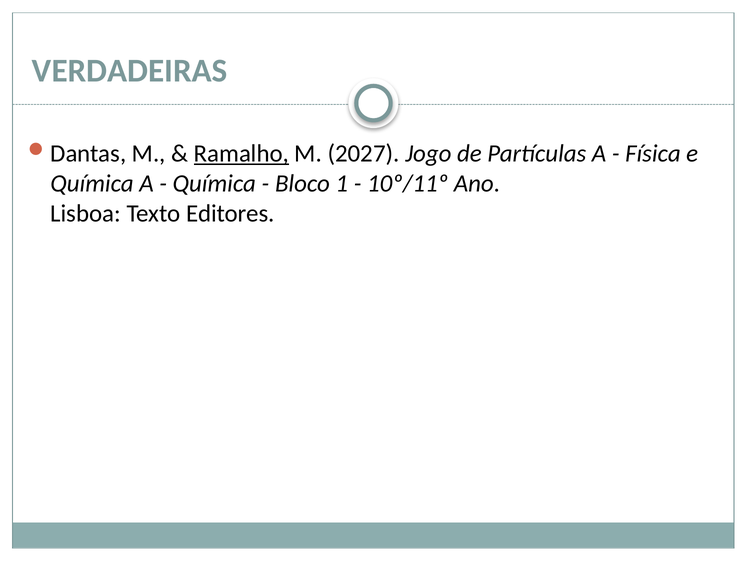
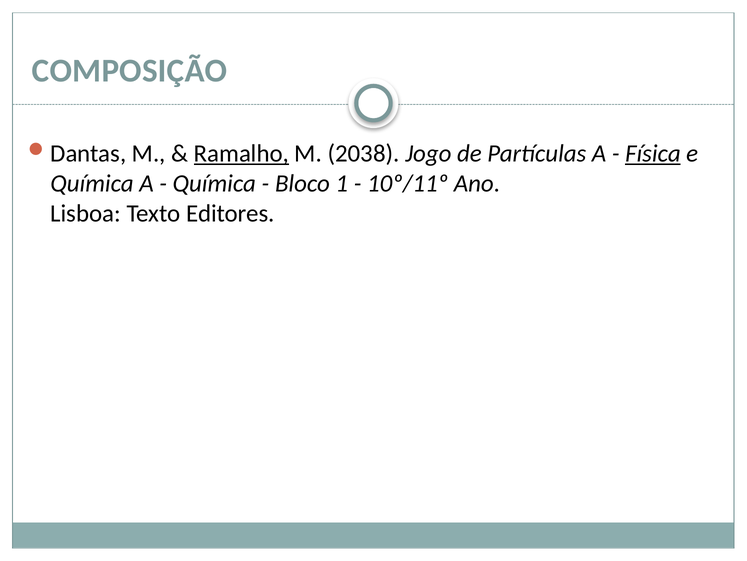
VERDADEIRAS: VERDADEIRAS -> COMPOSIÇÃO (130, 71)
2027: 2027 -> 2038 (364, 153)
Física underline: none -> present (653, 153)
